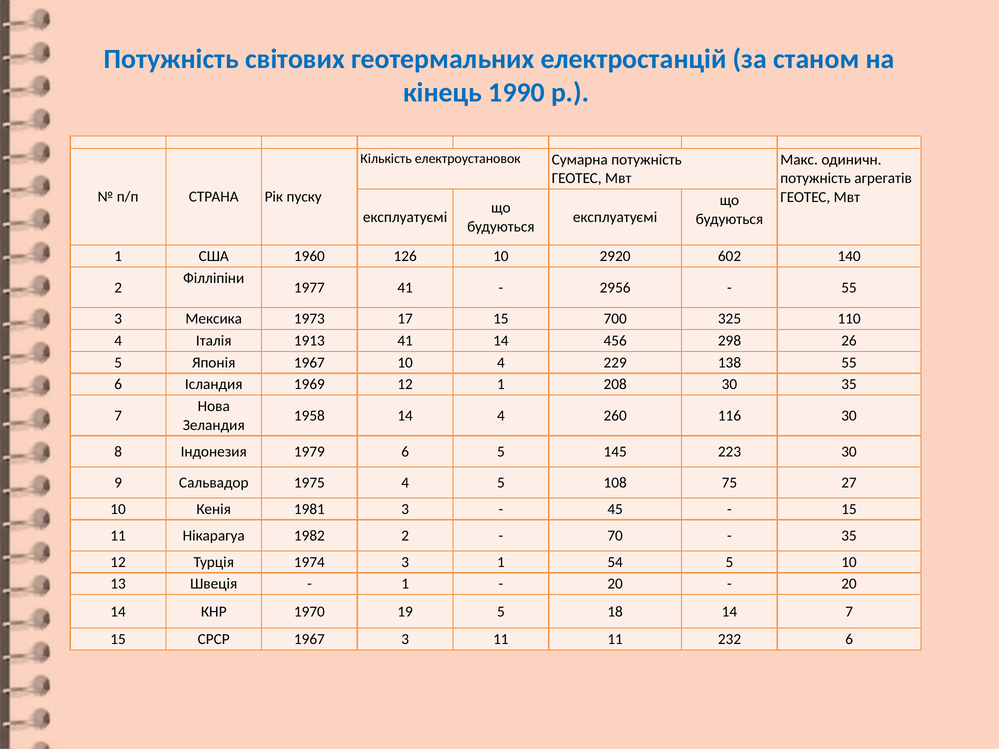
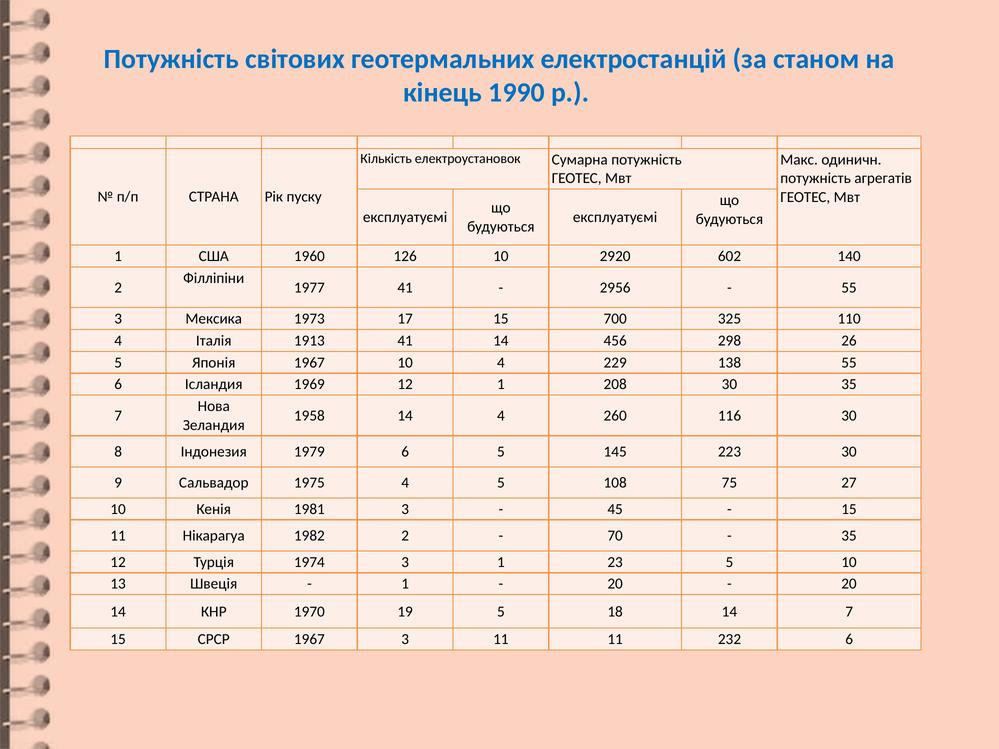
54: 54 -> 23 (615, 562)
